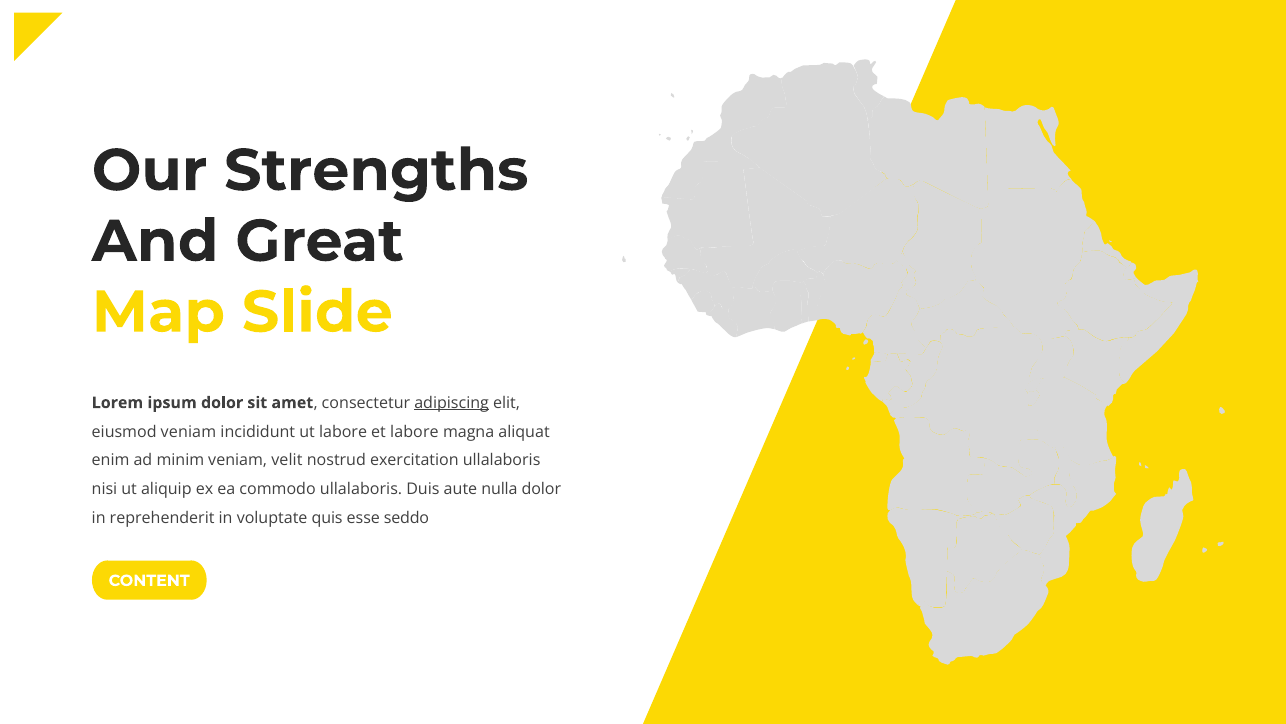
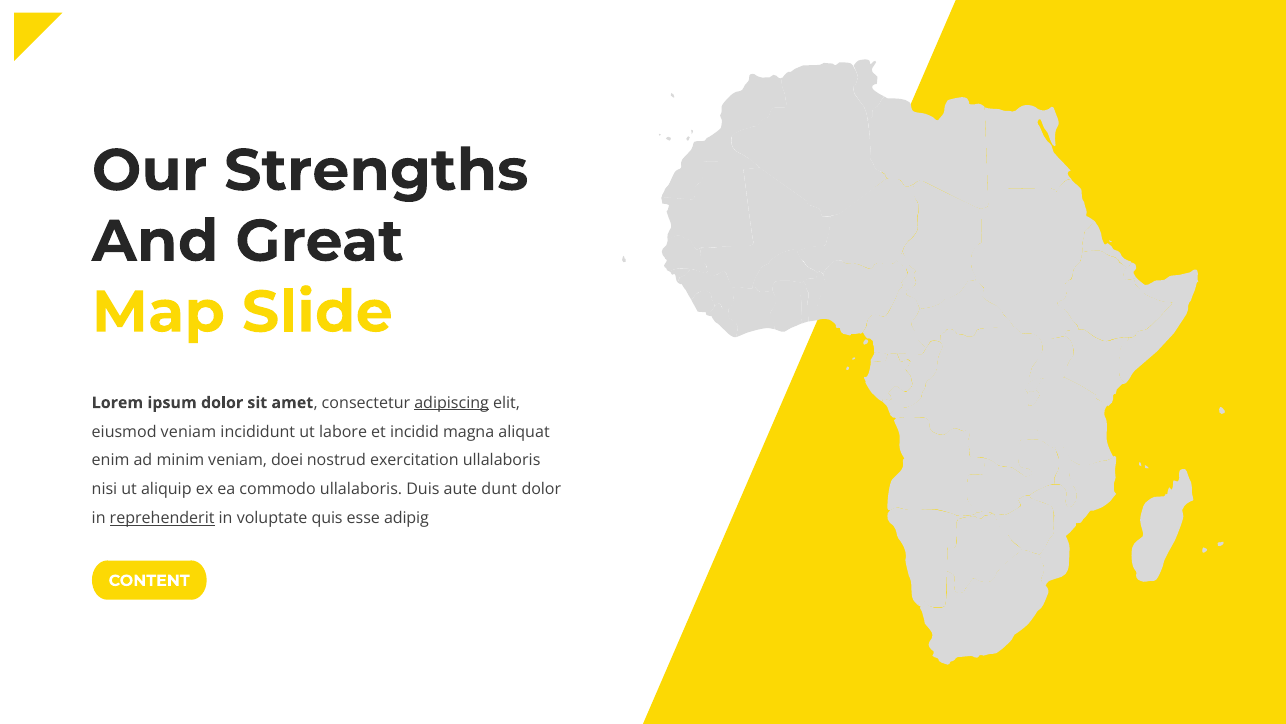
et labore: labore -> incidid (415, 431)
velit: velit -> doei (287, 460)
nulla: nulla -> dunt (499, 489)
reprehenderit underline: none -> present (162, 518)
seddo: seddo -> adipig (406, 518)
